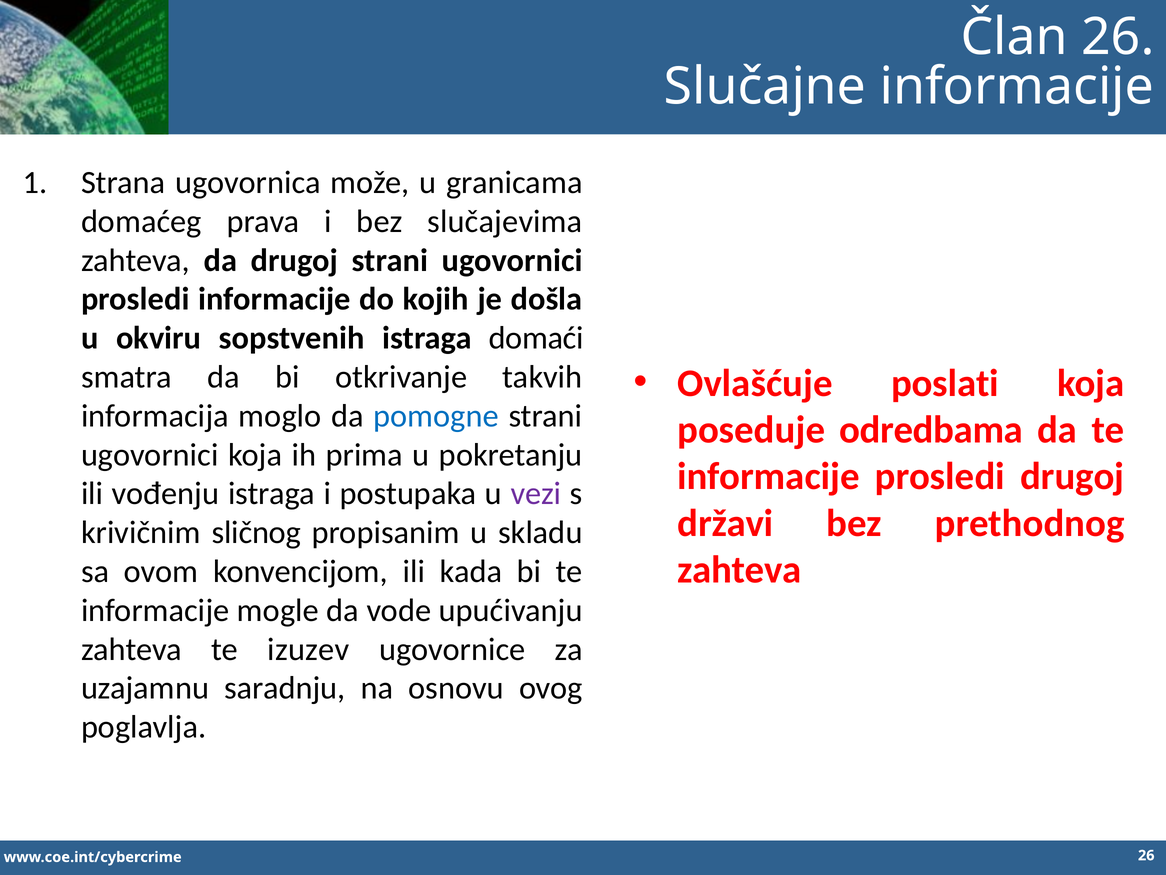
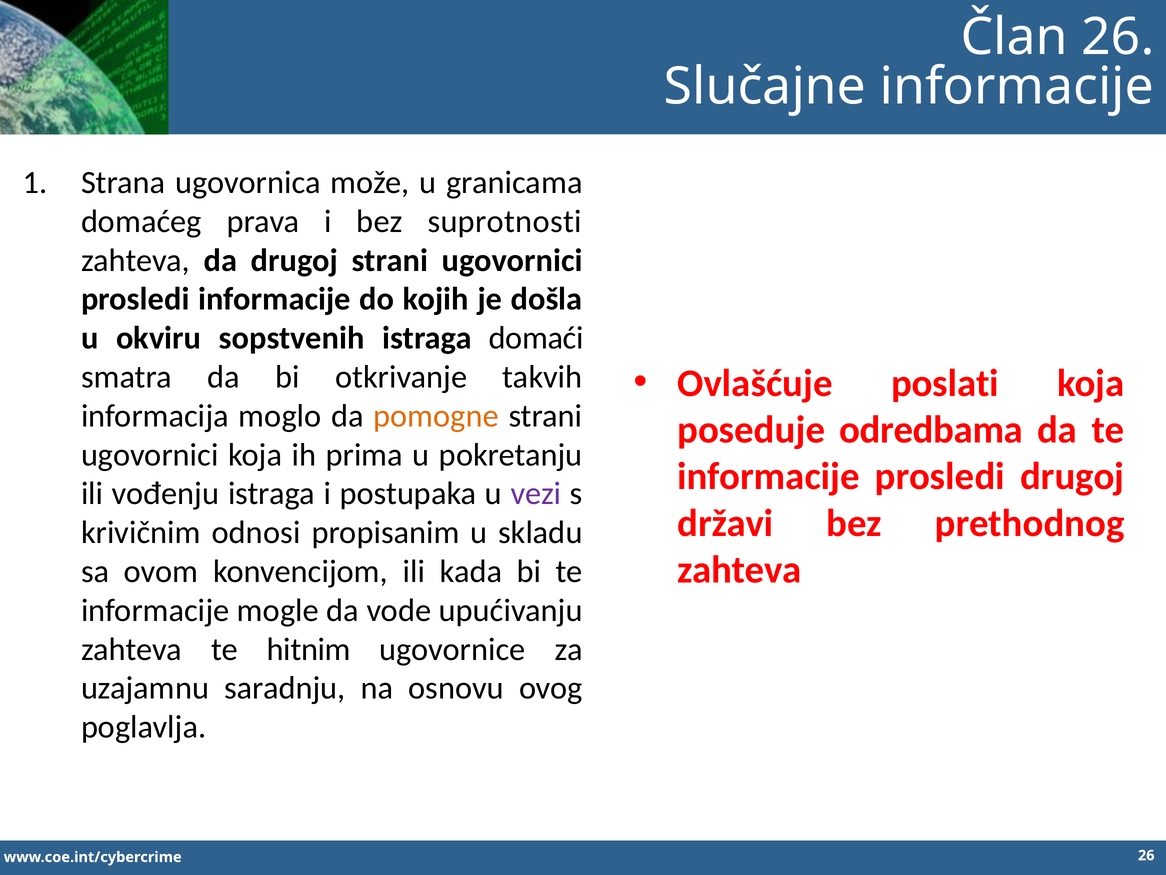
slučajevima: slučajevima -> suprotnosti (505, 221)
pomogne colour: blue -> orange (436, 416)
sličnog: sličnog -> odnosi (256, 532)
izuzev: izuzev -> hitnim (309, 649)
